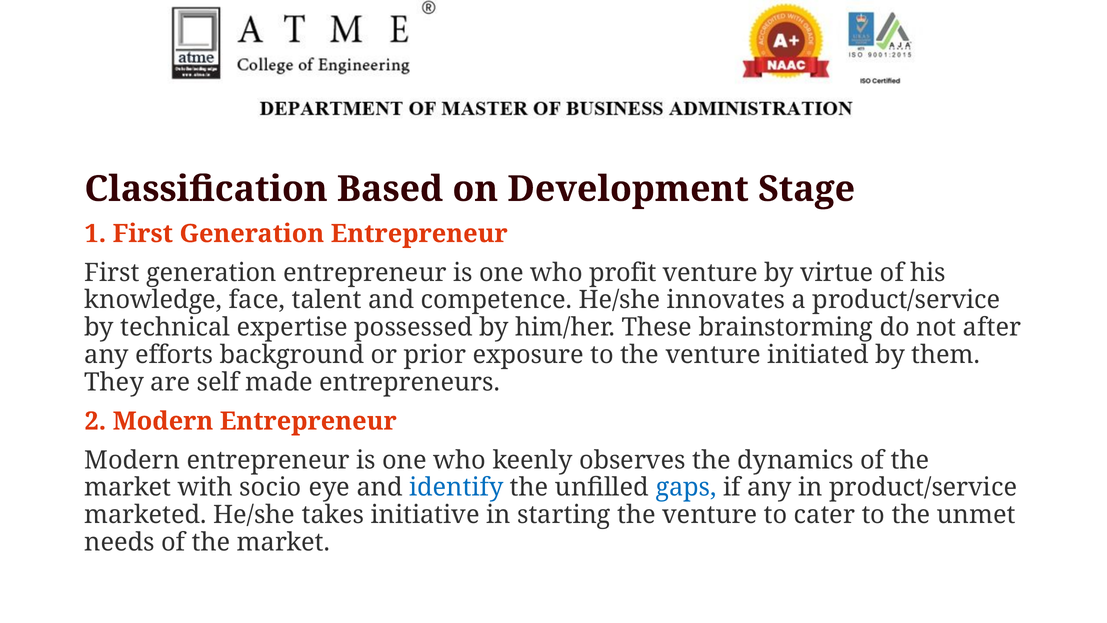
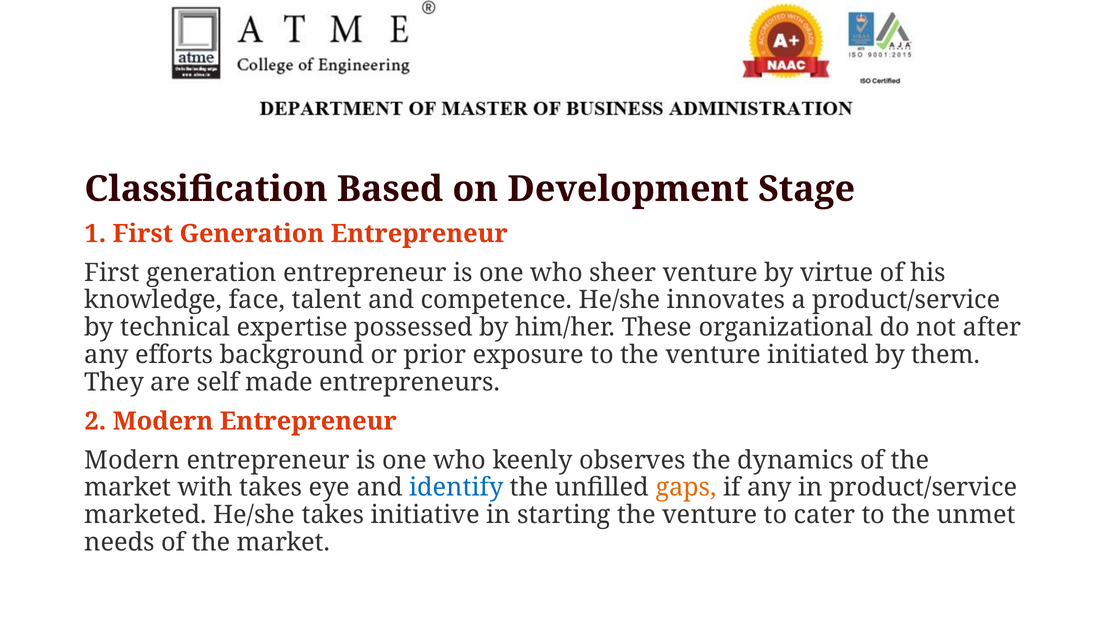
profit: profit -> sheer (623, 273)
brainstorming: brainstorming -> organizational (786, 327)
with socio: socio -> takes (271, 487)
gaps colour: blue -> orange (686, 487)
